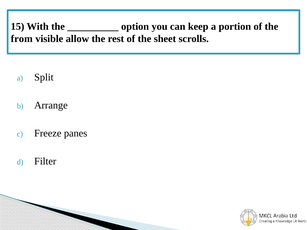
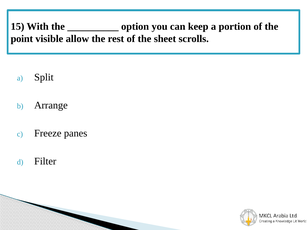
from: from -> point (22, 39)
